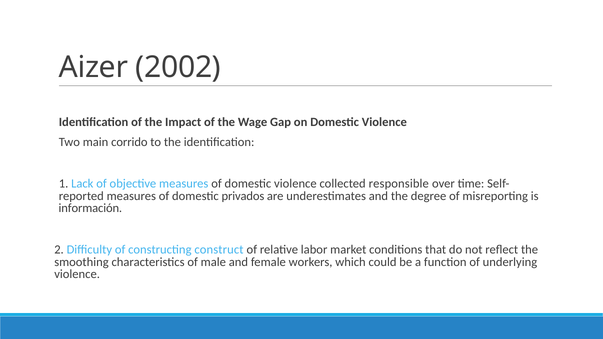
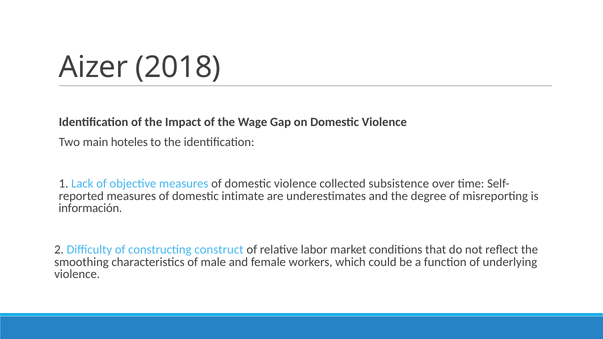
2002: 2002 -> 2018 (178, 68)
corrido: corrido -> hoteles (129, 142)
responsible: responsible -> subsistence (399, 184)
privados: privados -> intimate (243, 196)
